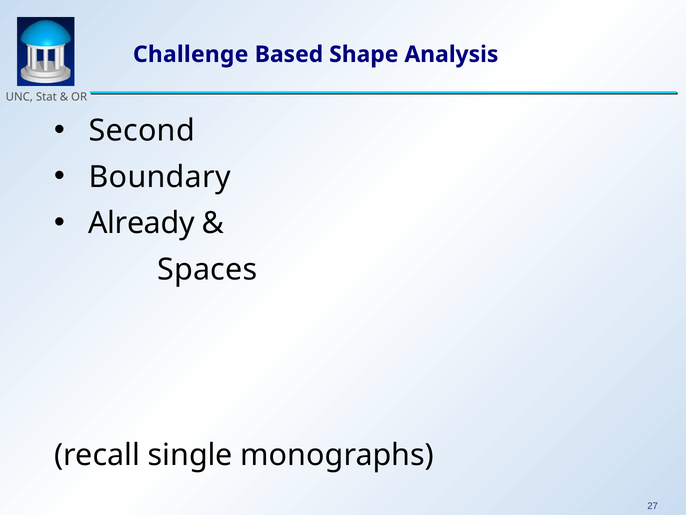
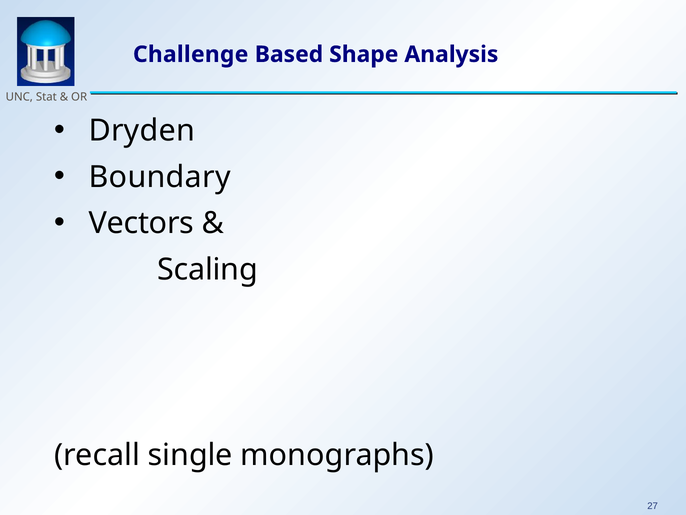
Second: Second -> Dryden (142, 130)
Already: Already -> Vectors (141, 223)
Spaces: Spaces -> Scaling (208, 269)
